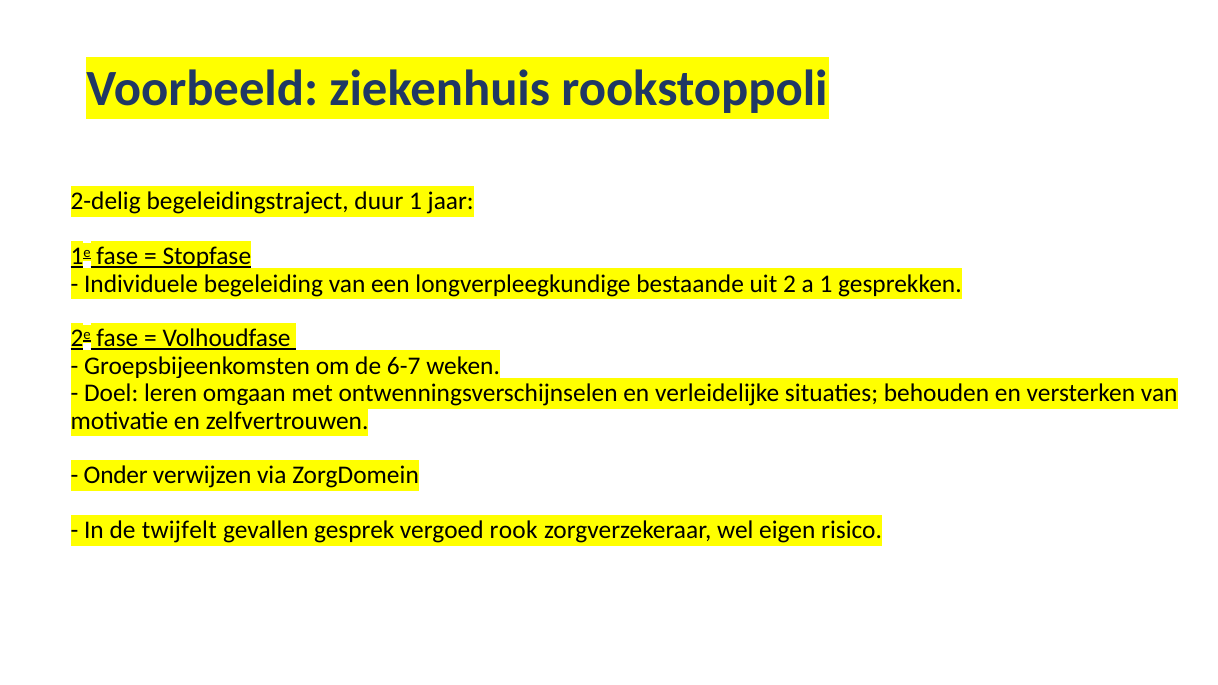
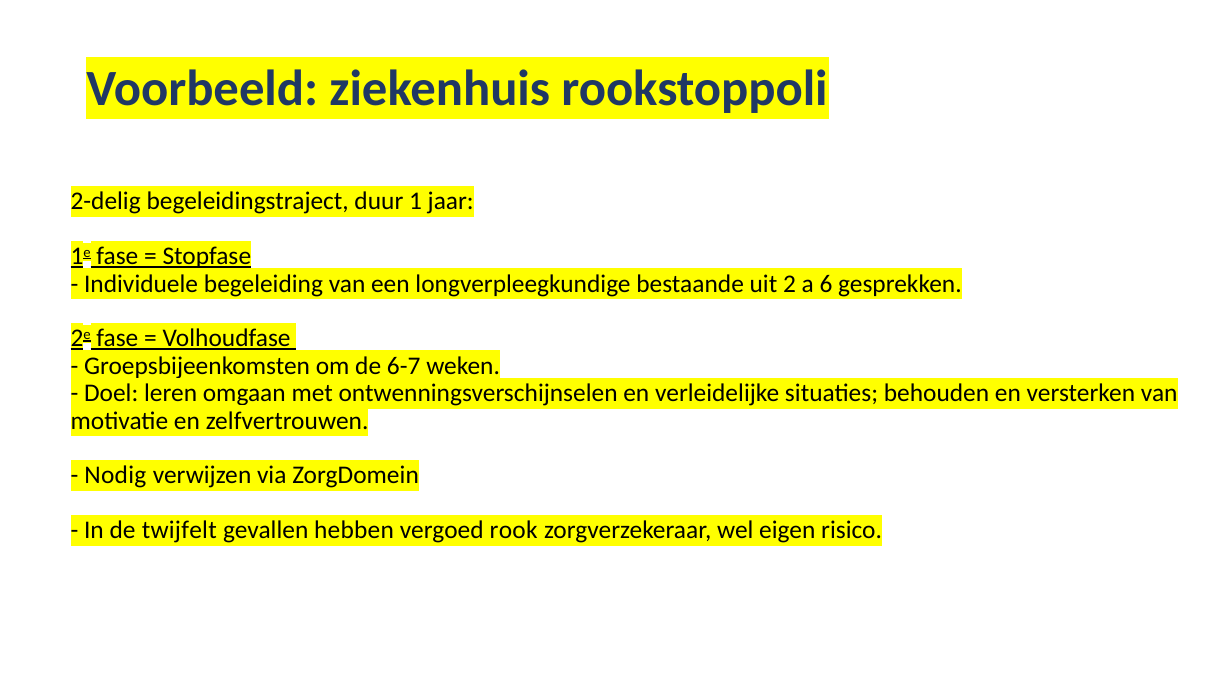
a 1: 1 -> 6 (826, 284)
Onder: Onder -> Nodig (115, 476)
gesprek: gesprek -> hebben (354, 531)
